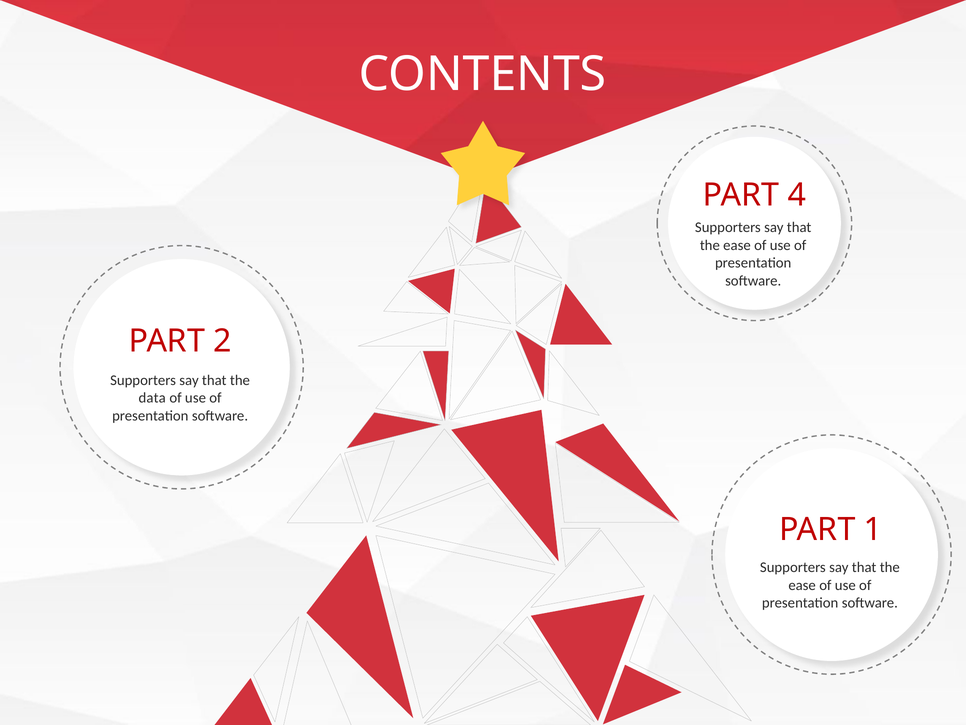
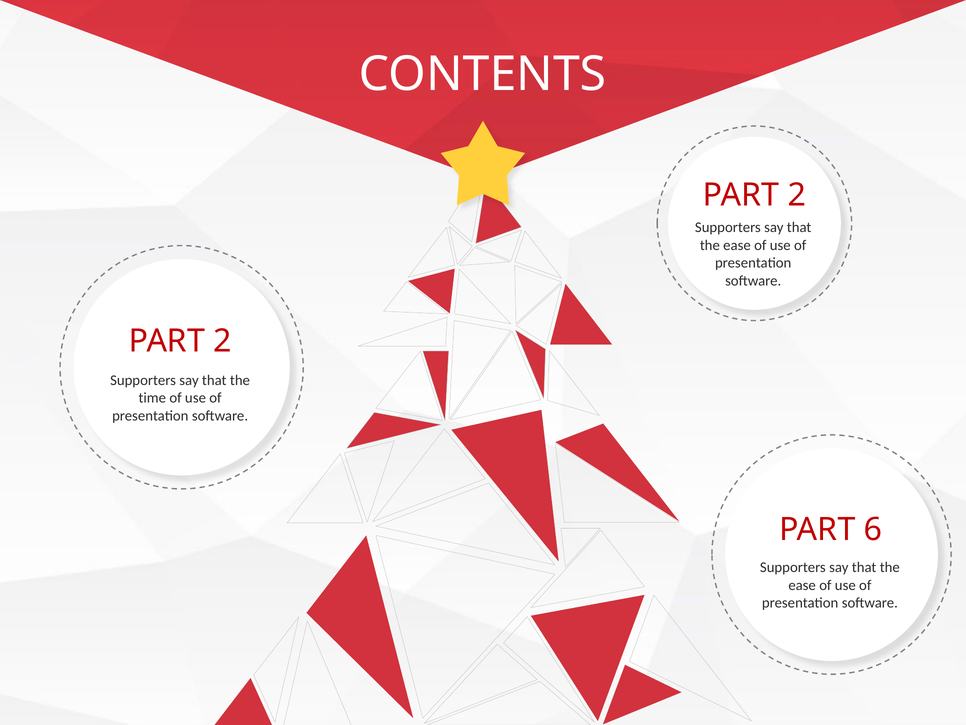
4: 4 -> 2 (797, 195)
data: data -> time (152, 398)
1: 1 -> 6 (873, 529)
